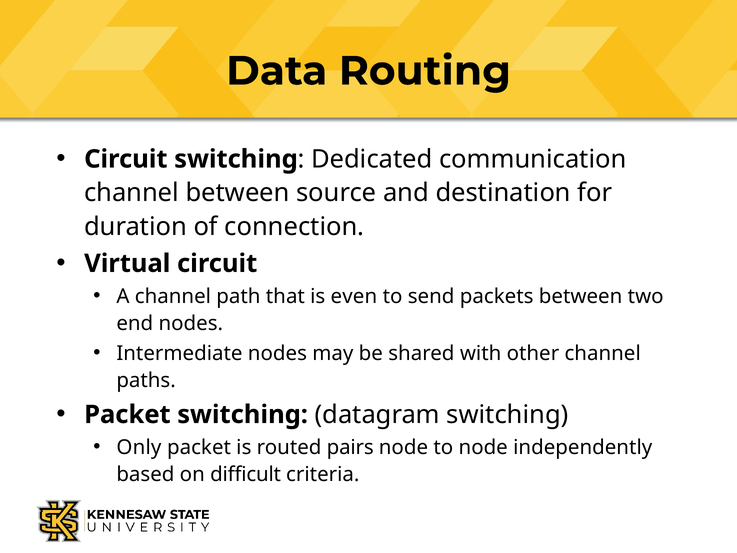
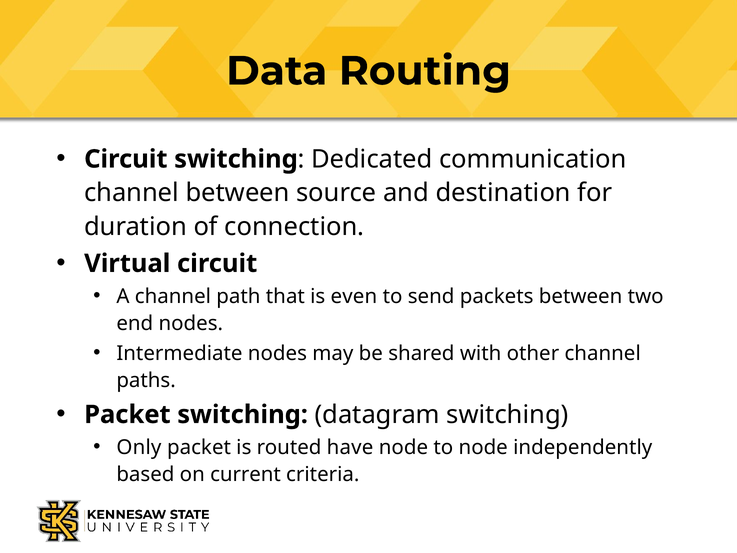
pairs: pairs -> have (350, 447)
difficult: difficult -> current (246, 474)
